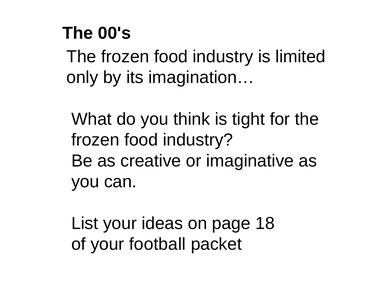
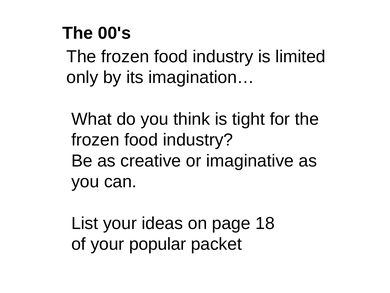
football: football -> popular (158, 244)
